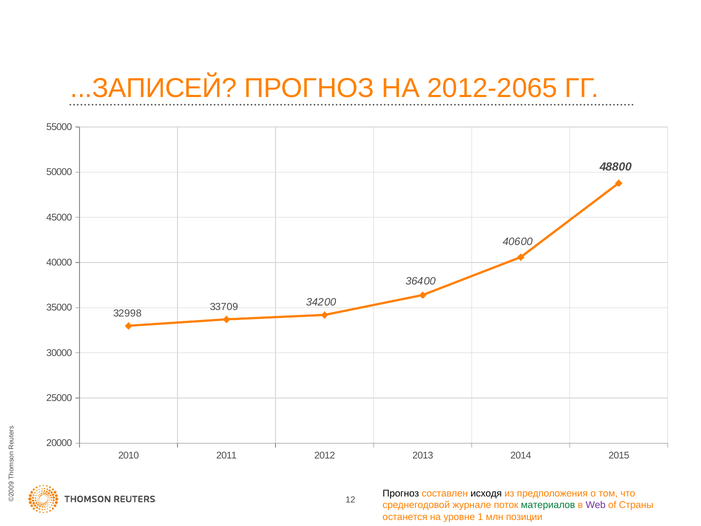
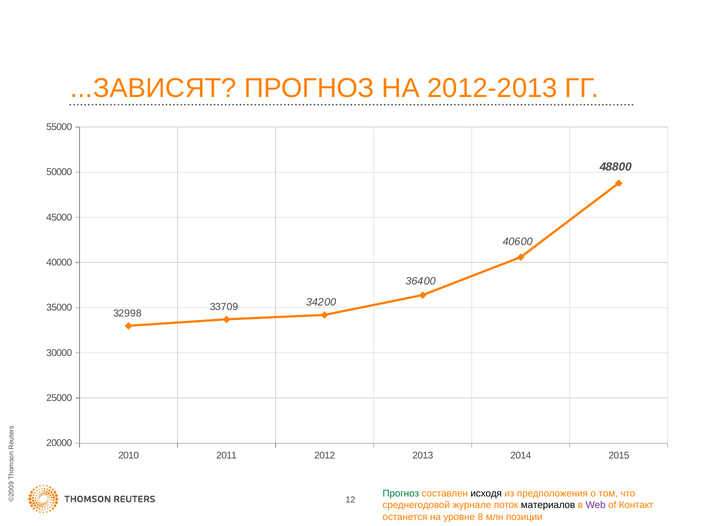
...ЗАПИСЕЙ: ...ЗАПИСЕЙ -> ...ЗАВИСЯТ (153, 88)
2012-2065: 2012-2065 -> 2012-2013 (492, 88)
Прогноз colour: black -> green (401, 493)
материалов colour: green -> black (548, 505)
Страны: Страны -> Контакт (636, 505)
1: 1 -> 8 (480, 517)
